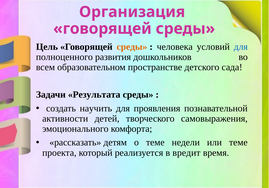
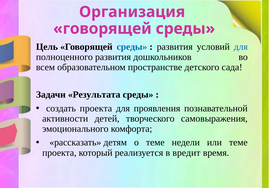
среды colour: orange -> blue (132, 47)
человека: человека -> развития (175, 47)
создать научить: научить -> проекта (96, 108)
